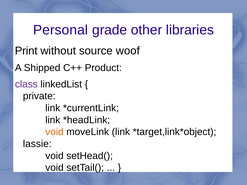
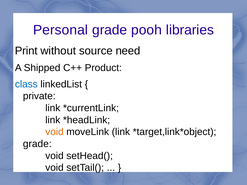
other: other -> pooh (147, 30)
woof: woof -> need (128, 51)
class colour: purple -> blue (26, 84)
lassie: lassie -> grade (37, 144)
